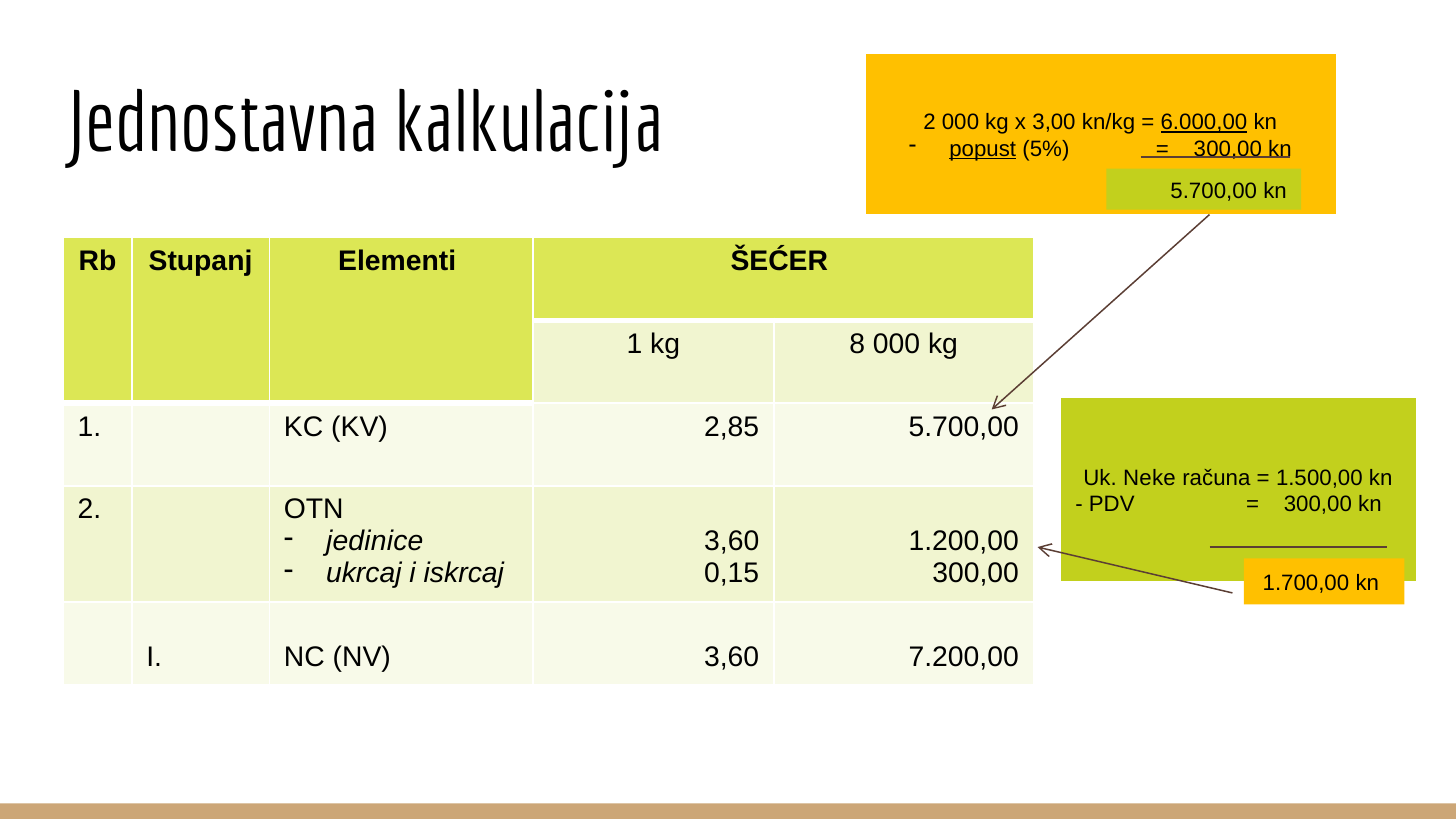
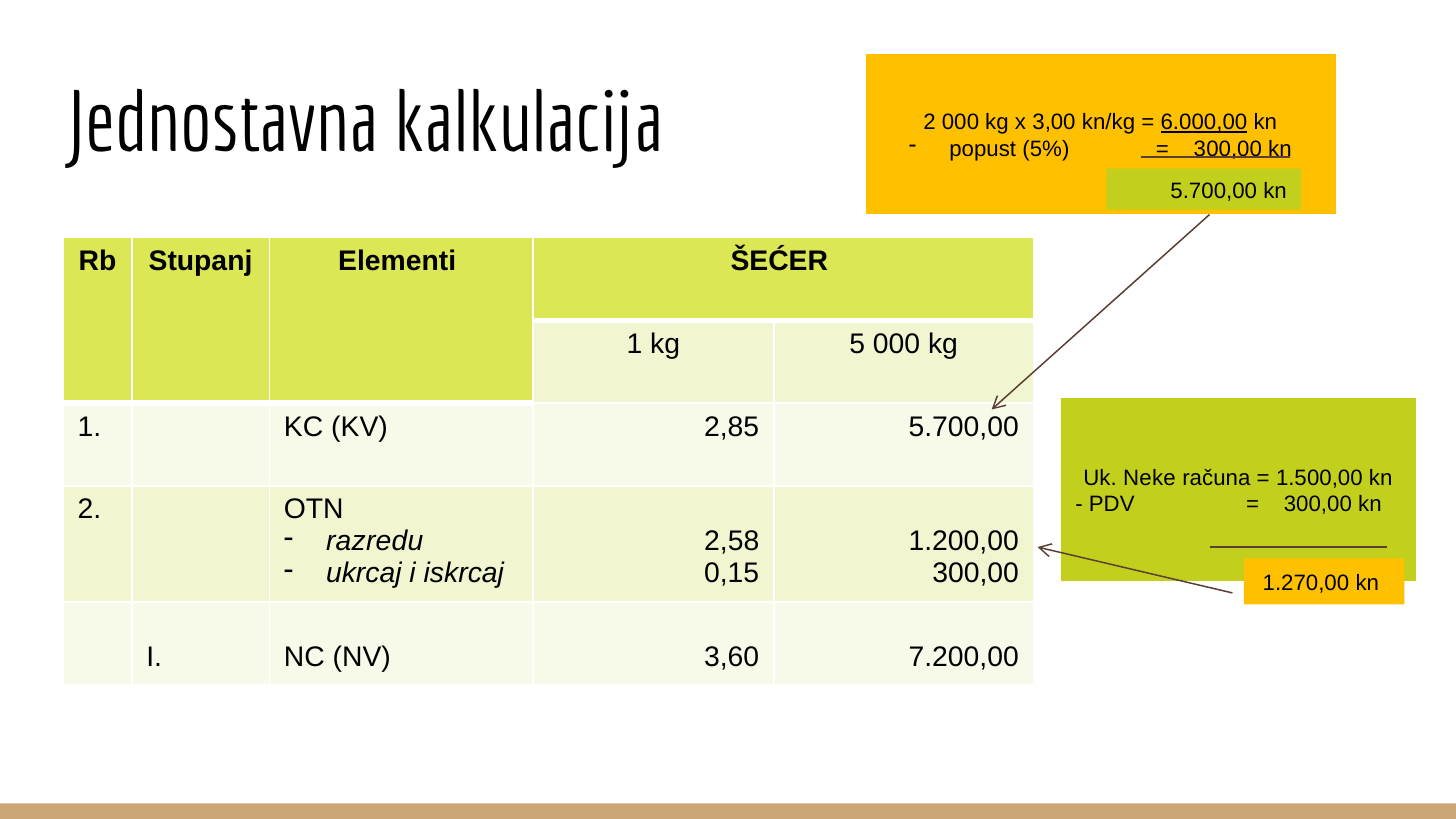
popust underline: present -> none (983, 149)
8: 8 -> 5 (857, 344)
jedinice: jedinice -> razredu (375, 541)
3,60: 3,60 -> 2,58 (732, 541)
1.700,00: 1.700,00 -> 1.270,00 (1306, 583)
